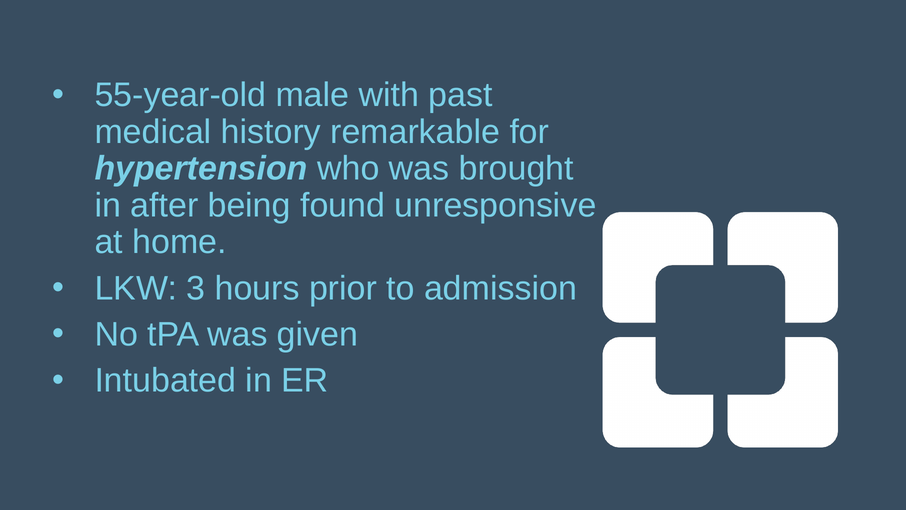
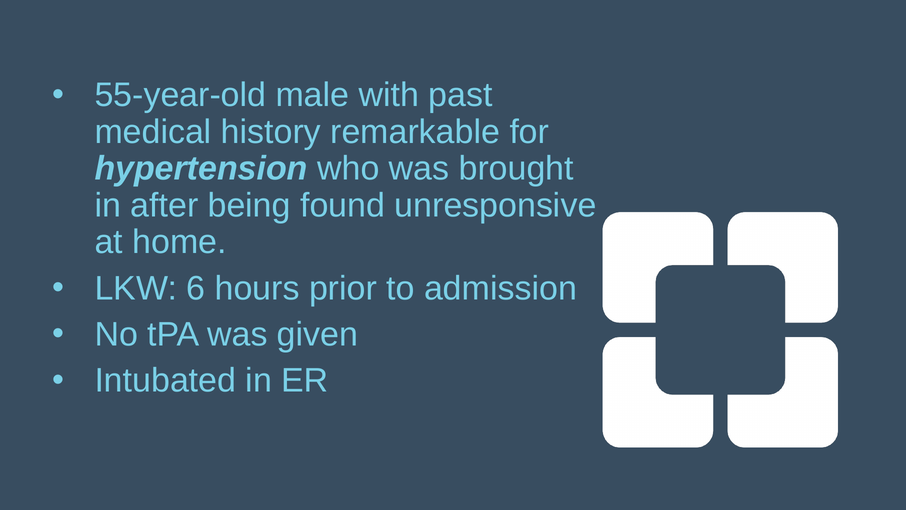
3: 3 -> 6 (196, 288)
